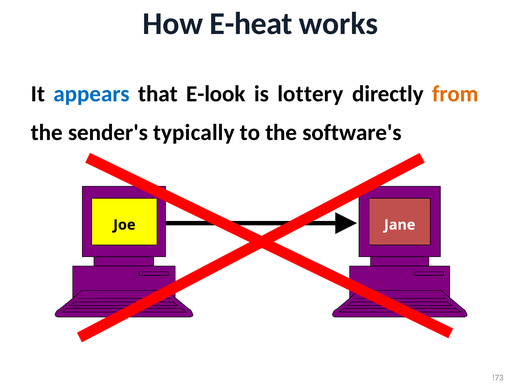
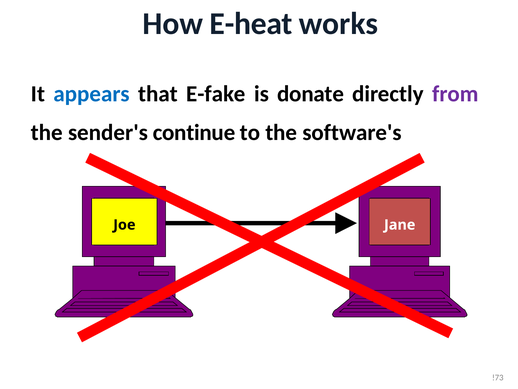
E-look: E-look -> E-fake (216, 94)
lottery: lottery -> donate (311, 94)
from colour: orange -> purple (455, 94)
typically: typically -> continue (194, 132)
